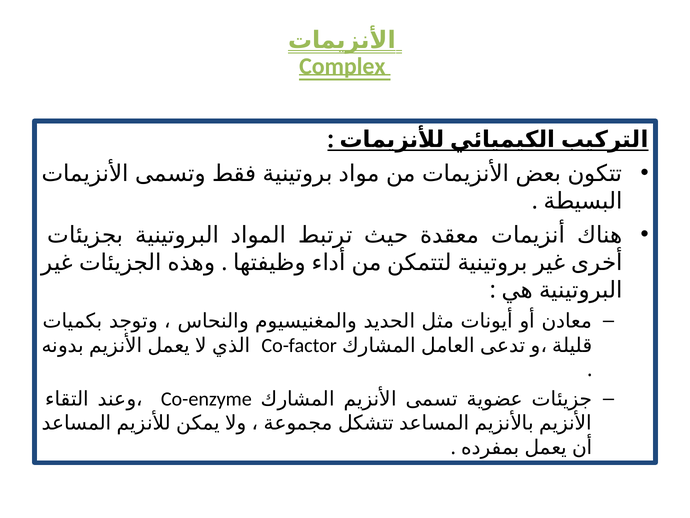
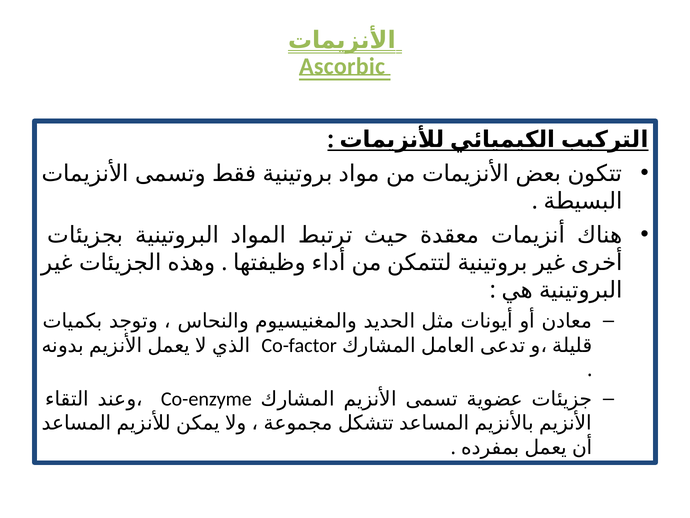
Complex: Complex -> Ascorbic (342, 66)
